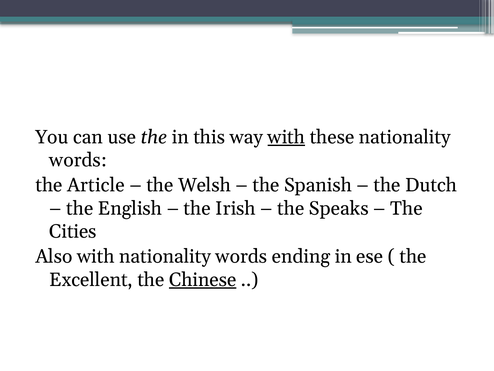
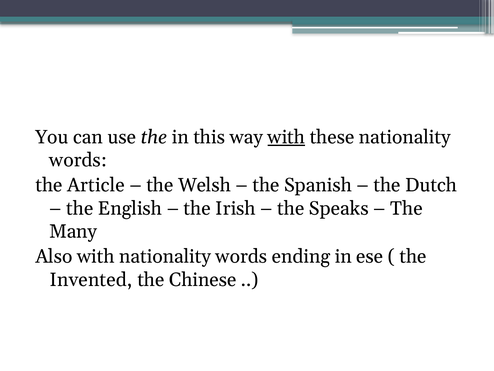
Cities: Cities -> Many (73, 231)
Excellent: Excellent -> Invented (91, 279)
Chinese underline: present -> none (203, 279)
